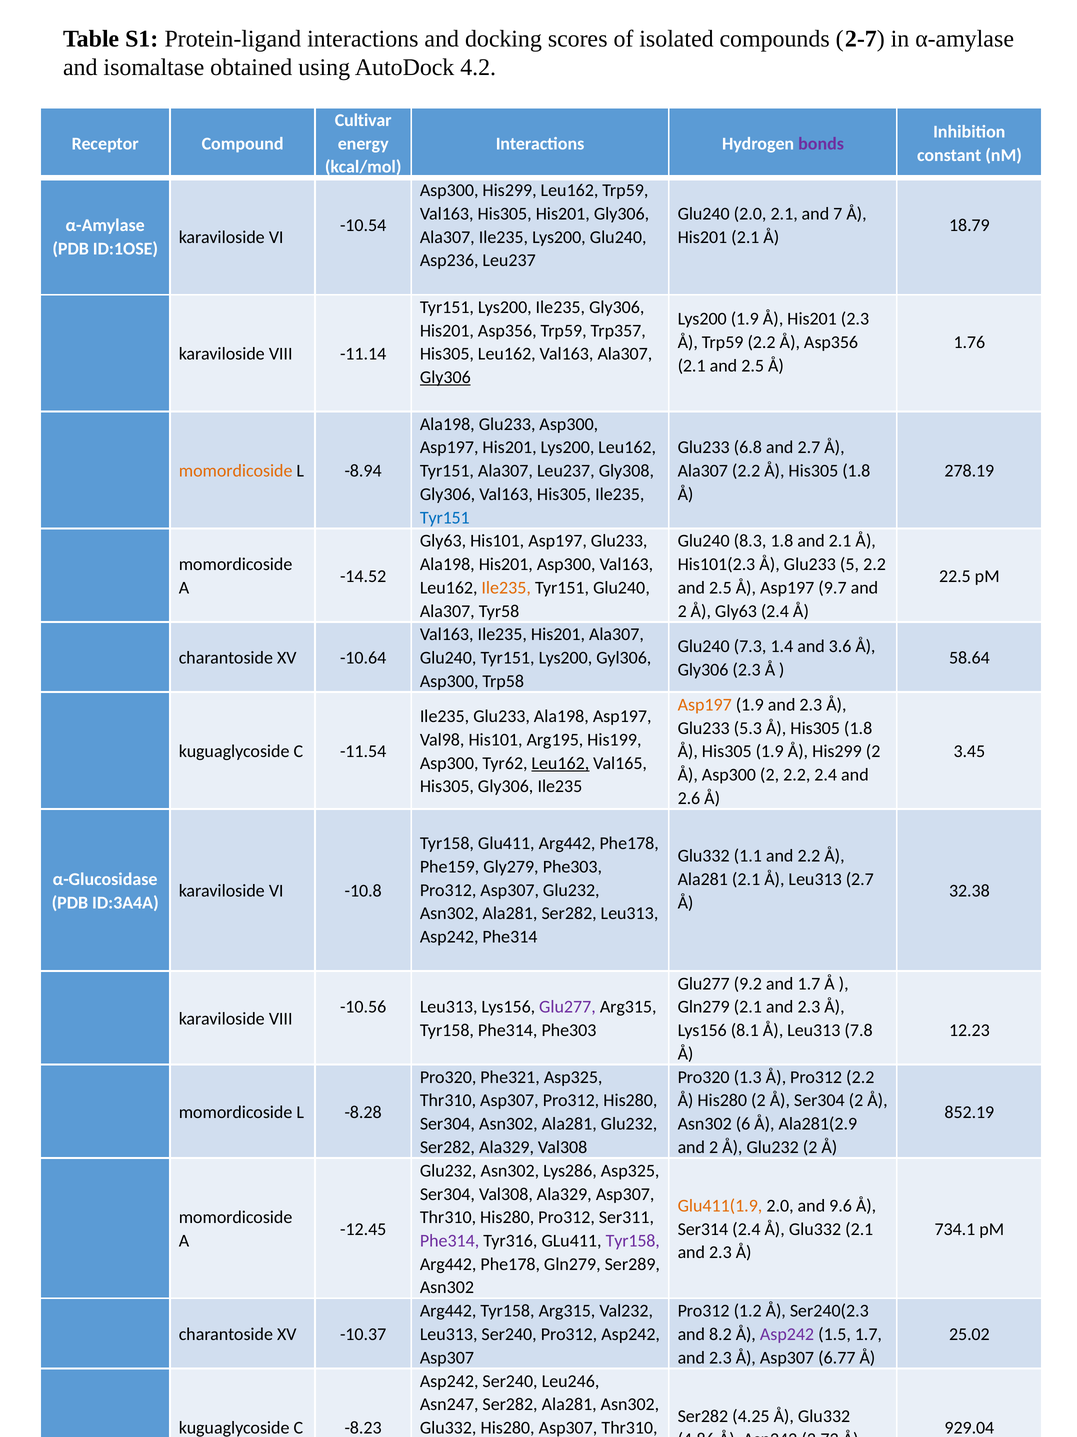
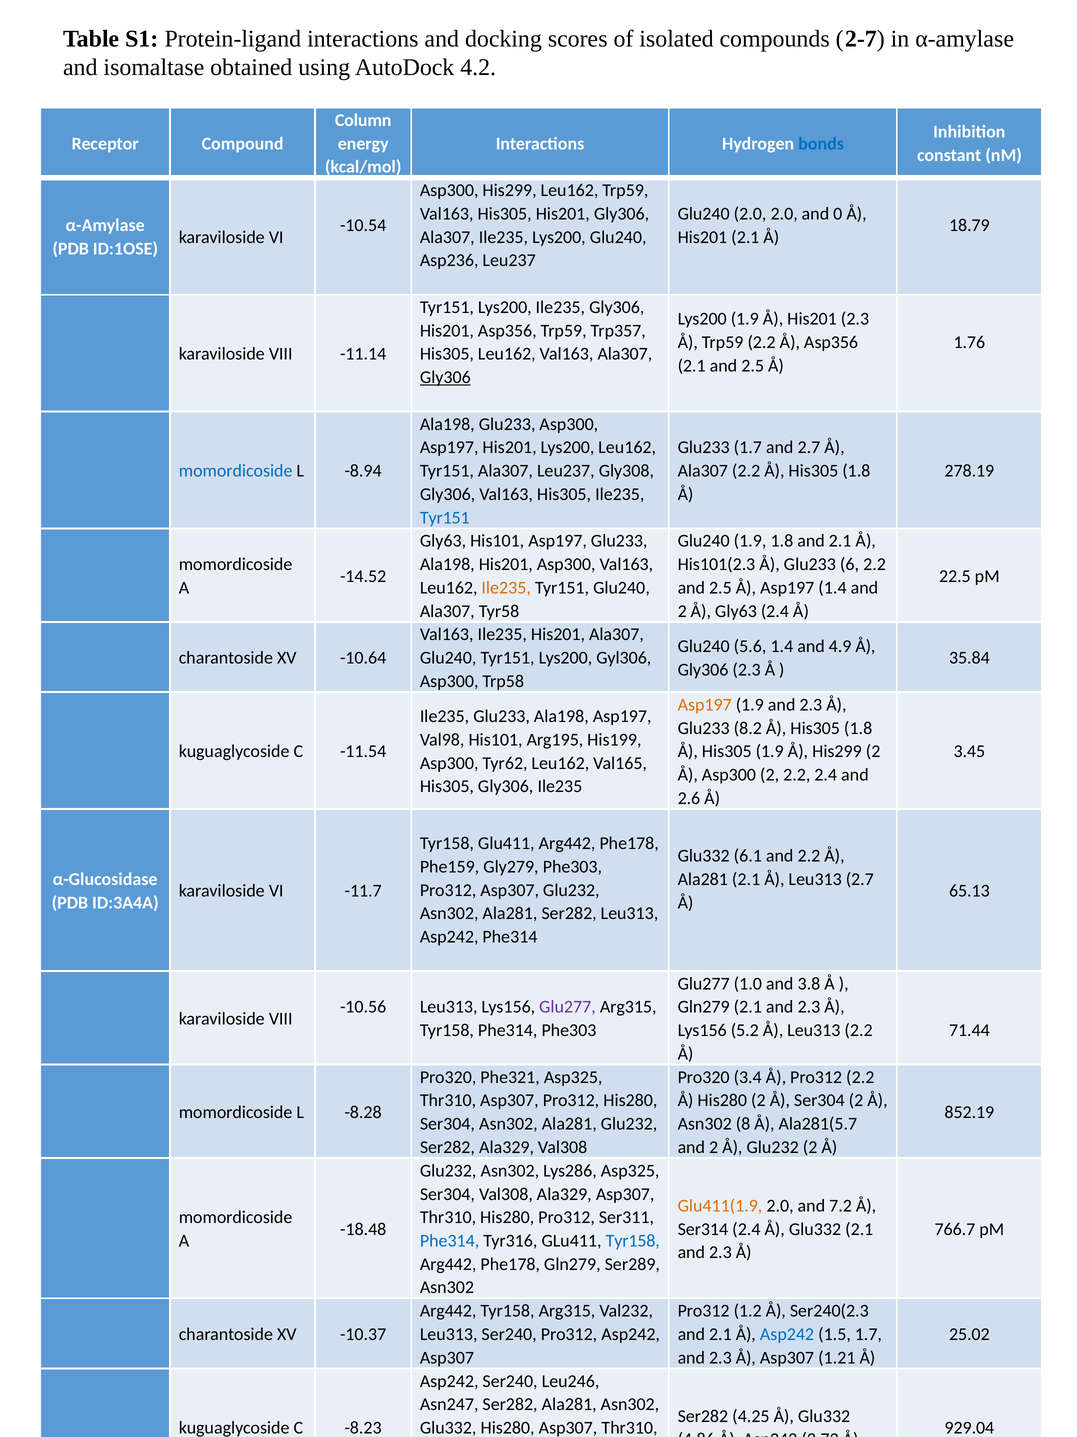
Cultivar: Cultivar -> Column (363, 120)
bonds colour: purple -> blue (821, 143)
2.0 2.1: 2.1 -> 2.0 (784, 214)
7: 7 -> 0 (838, 214)
Glu233 6.8: 6.8 -> 1.7 (748, 447)
momordicoside colour: orange -> blue (236, 471)
Glu240 8.3: 8.3 -> 1.9 (750, 541)
5: 5 -> 6 (849, 564)
Asp197 9.7: 9.7 -> 1.4 (832, 587)
7.3: 7.3 -> 5.6 (750, 646)
3.6: 3.6 -> 4.9 (840, 646)
58.64: 58.64 -> 35.84 (969, 657)
5.3: 5.3 -> 8.2 (748, 728)
Leu162 underline: present -> none (560, 763)
1.1: 1.1 -> 6.1 (748, 855)
-10.8: -10.8 -> -11.7 (363, 890)
32.38: 32.38 -> 65.13 (969, 890)
9.2: 9.2 -> 1.0 (748, 983)
and 1.7: 1.7 -> 3.8 (809, 983)
8.1: 8.1 -> 5.2 (745, 1030)
Leu313 7.8: 7.8 -> 2.2 (859, 1030)
12.23: 12.23 -> 71.44 (969, 1030)
1.3: 1.3 -> 3.4 (748, 1076)
6: 6 -> 8 (743, 1123)
Ala281(2.9: Ala281(2.9 -> Ala281(5.7 (818, 1123)
9.6: 9.6 -> 7.2 (841, 1205)
-12.45: -12.45 -> -18.48 (363, 1228)
734.1: 734.1 -> 766.7 (955, 1228)
Phe314 colour: purple -> blue (450, 1240)
Tyr158 colour: purple -> blue (633, 1240)
8.2: 8.2 -> 2.1 (720, 1333)
Asp242 colour: purple -> blue (787, 1333)
6.77: 6.77 -> 1.21 (837, 1357)
